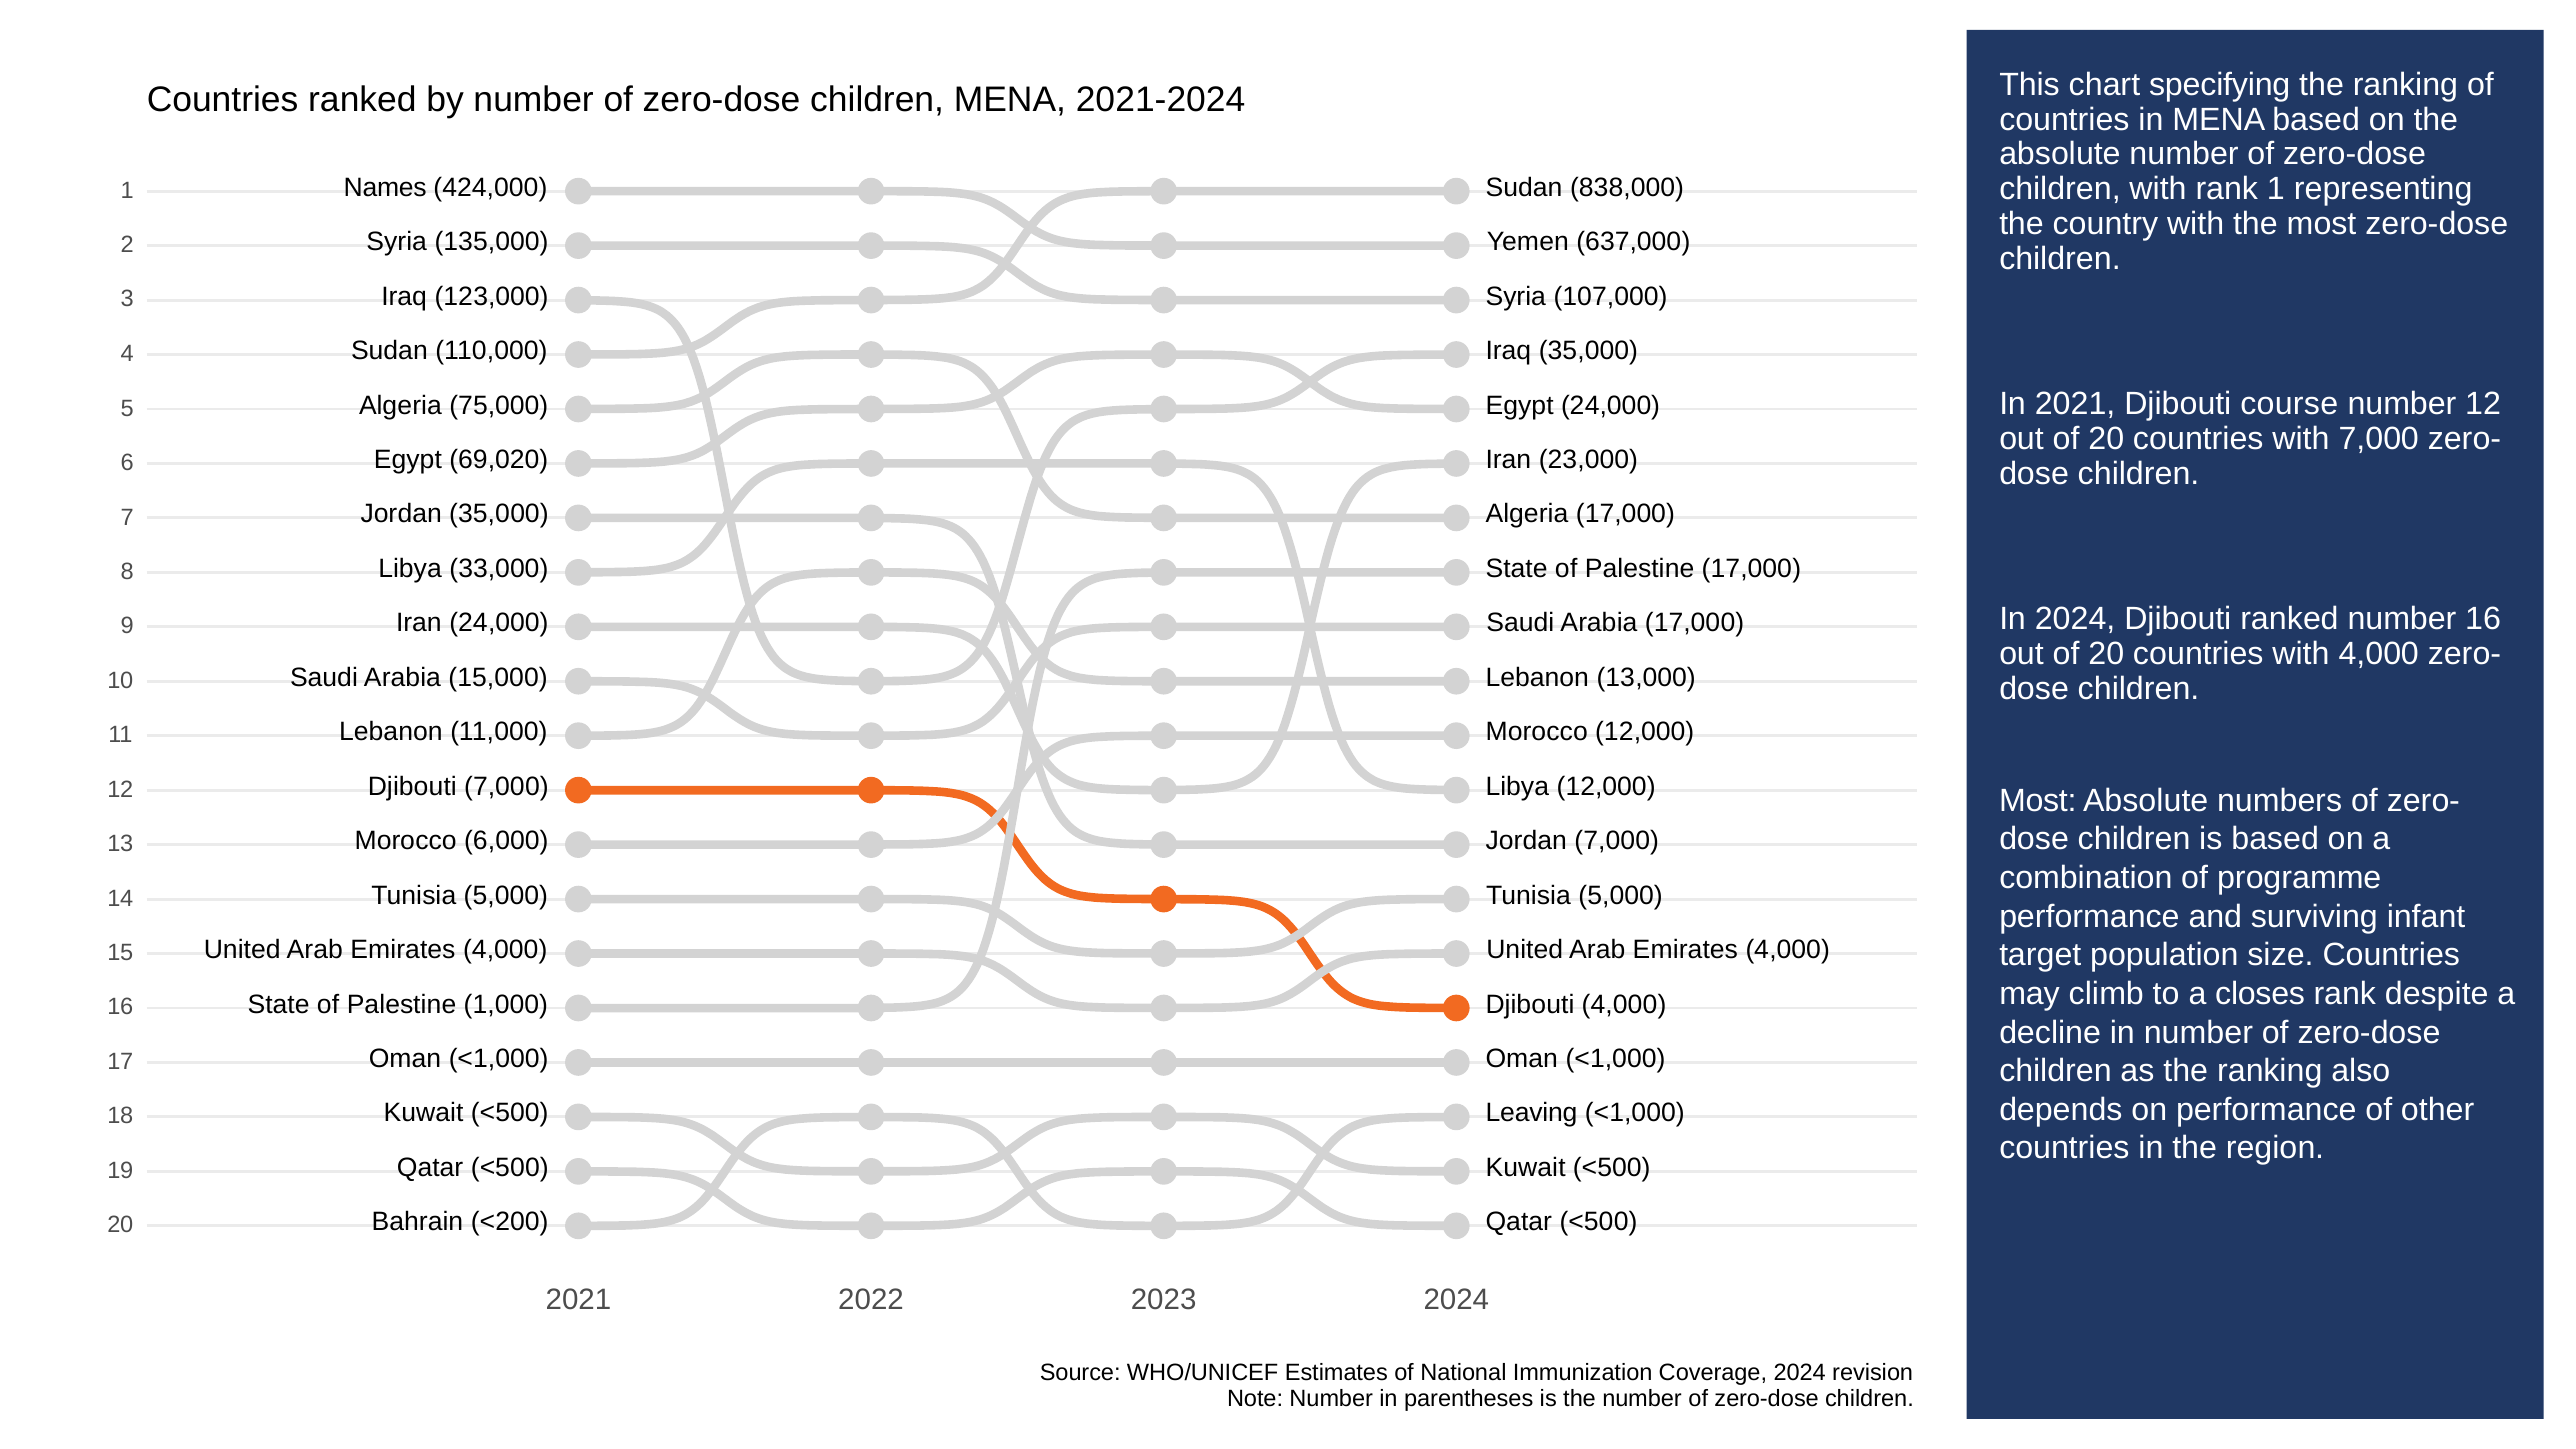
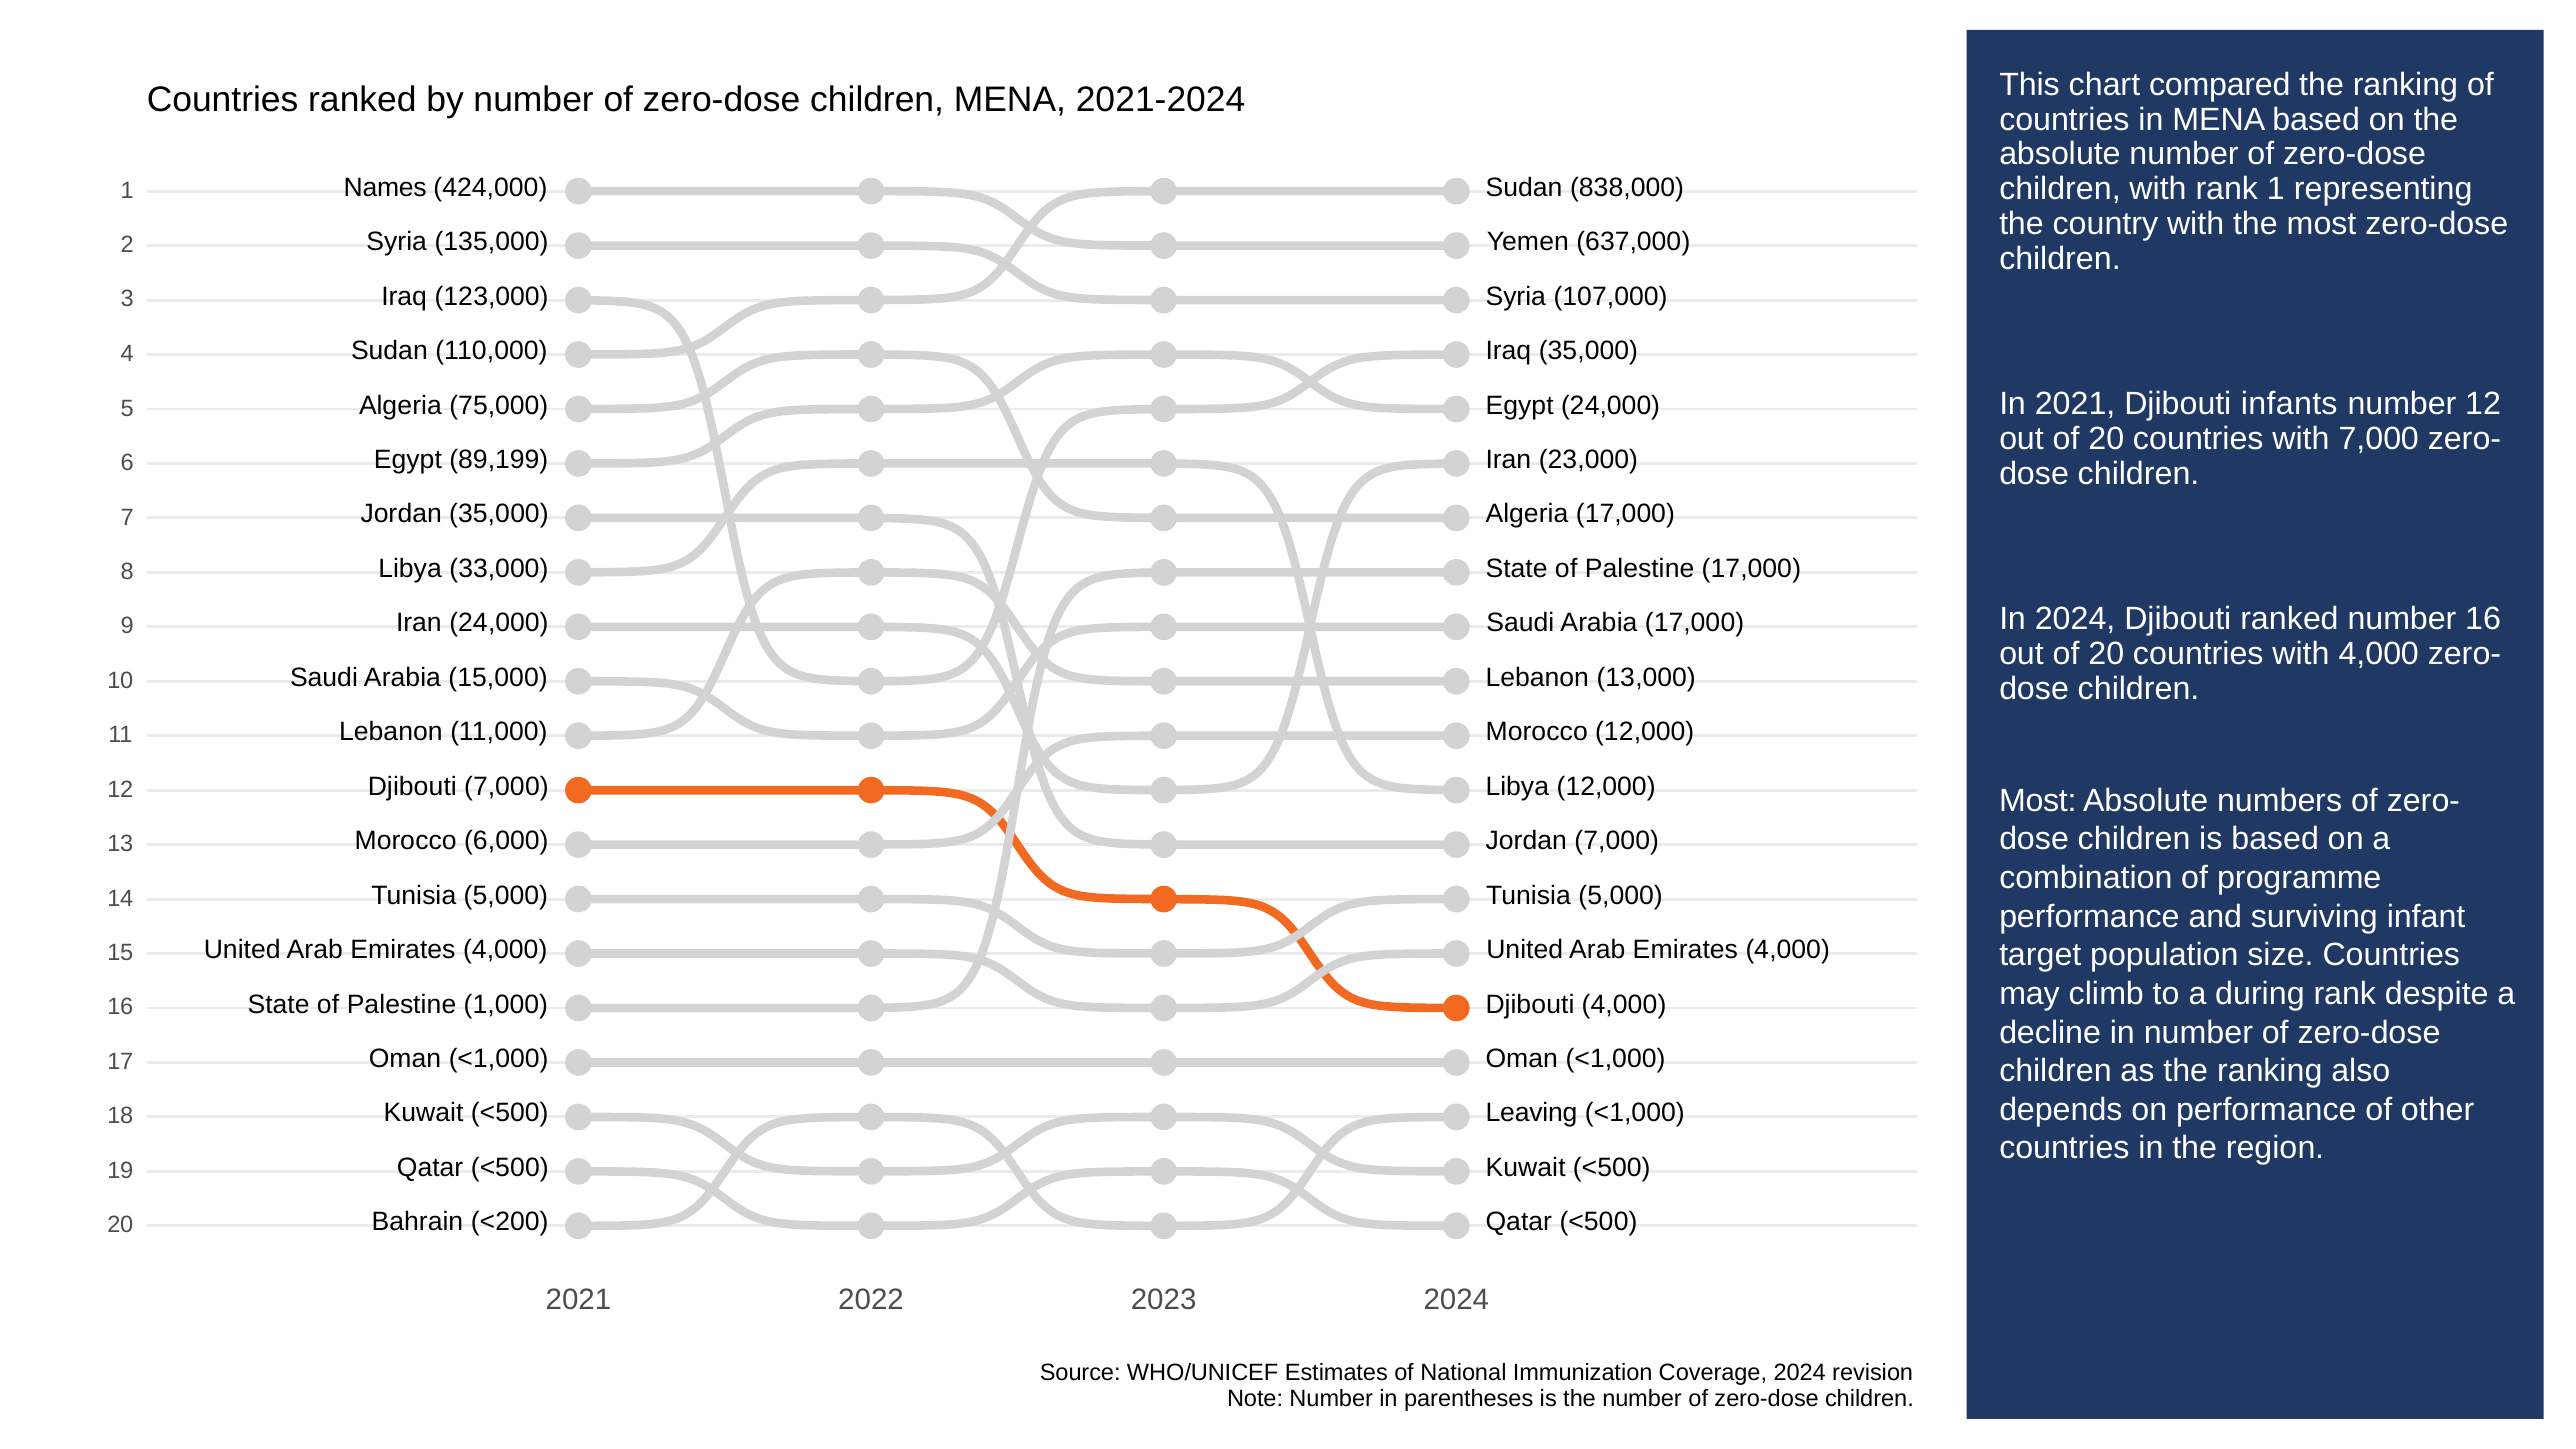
specifying: specifying -> compared (2220, 85)
course: course -> infants (2289, 404)
69,020: 69,020 -> 89,199 (499, 460)
closes: closes -> during (2260, 994)
